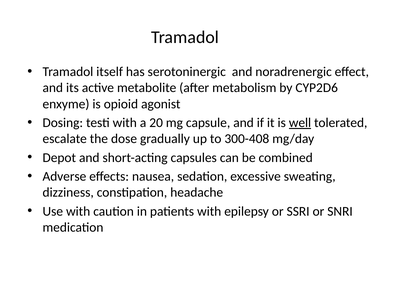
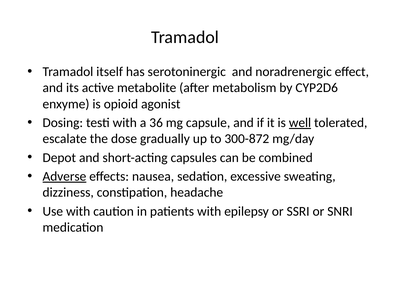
20: 20 -> 36 (156, 122)
300-408: 300-408 -> 300-872 (247, 139)
Adverse underline: none -> present (64, 176)
